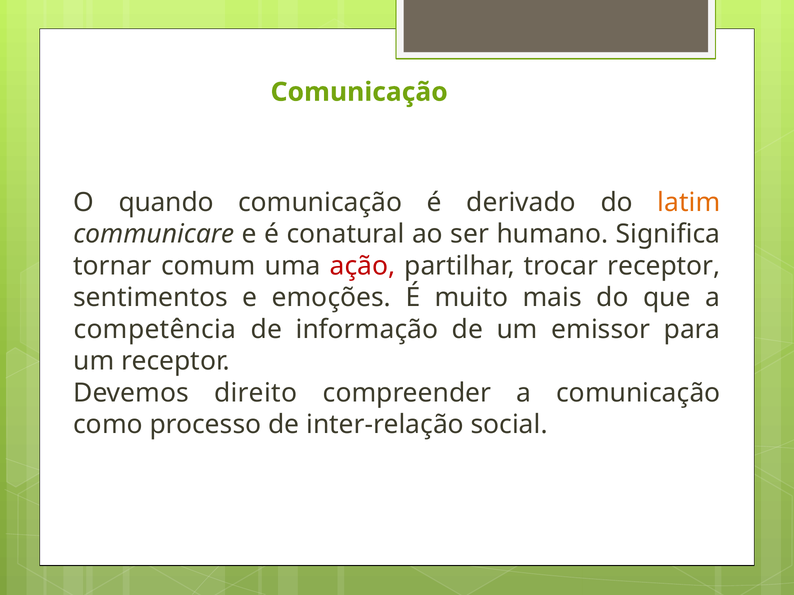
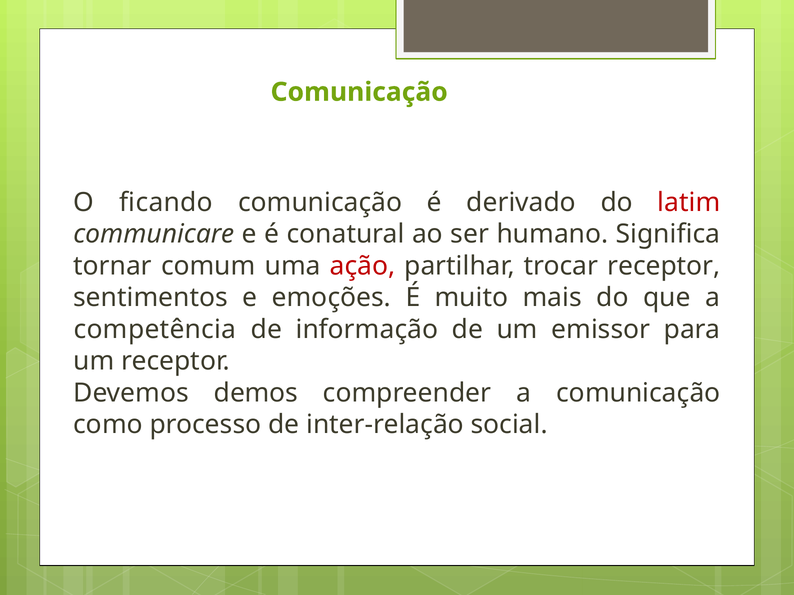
quando: quando -> ficando (166, 203)
latim colour: orange -> red (689, 203)
direito: direito -> demos (256, 393)
